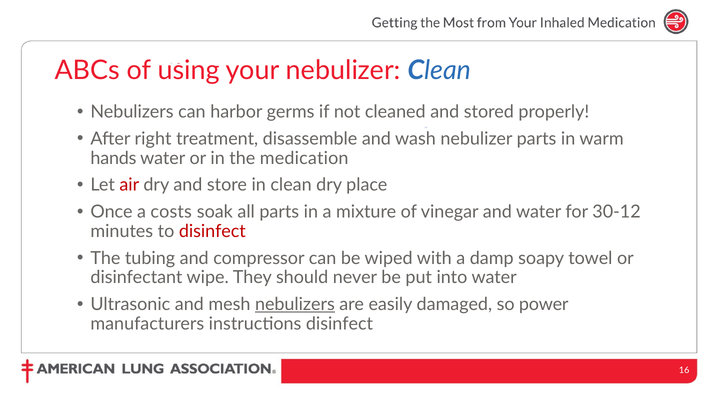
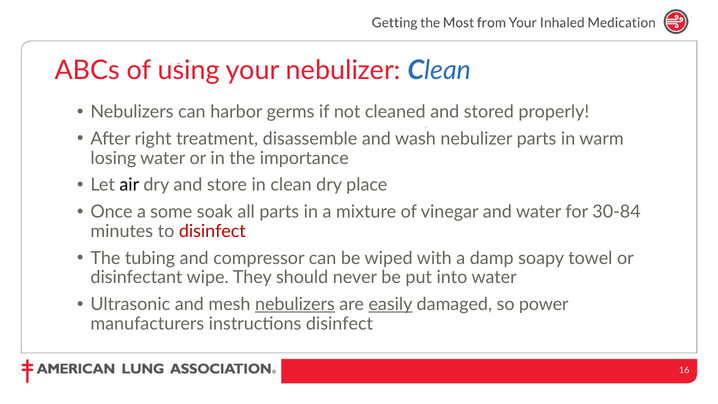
hands: hands -> losing (113, 158)
medication: medication -> importance (304, 158)
air colour: red -> black (129, 185)
costs: costs -> some (171, 212)
30-12: 30-12 -> 30-84 (617, 212)
easily underline: none -> present (391, 304)
